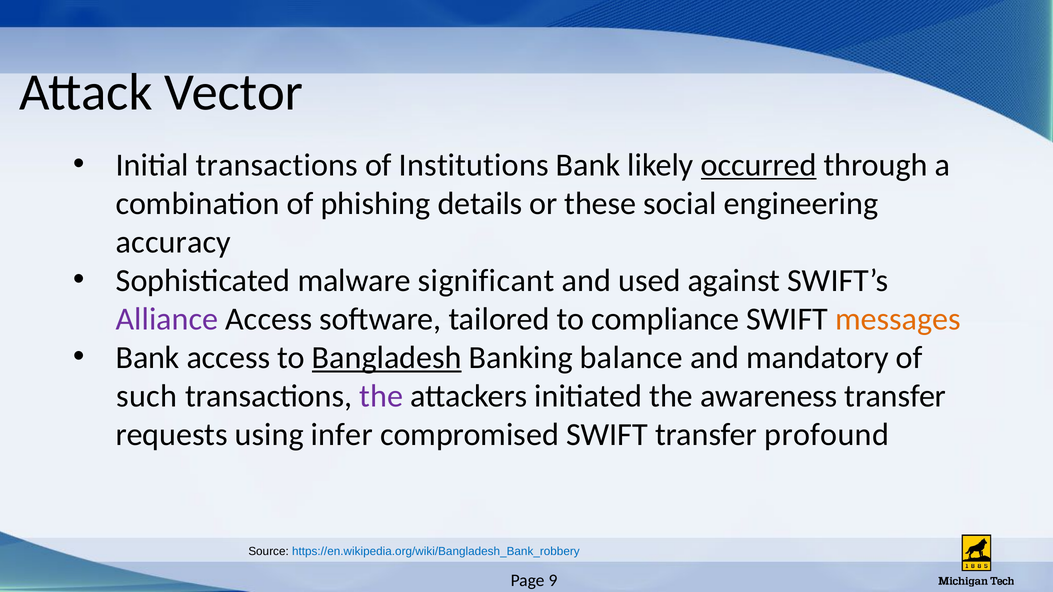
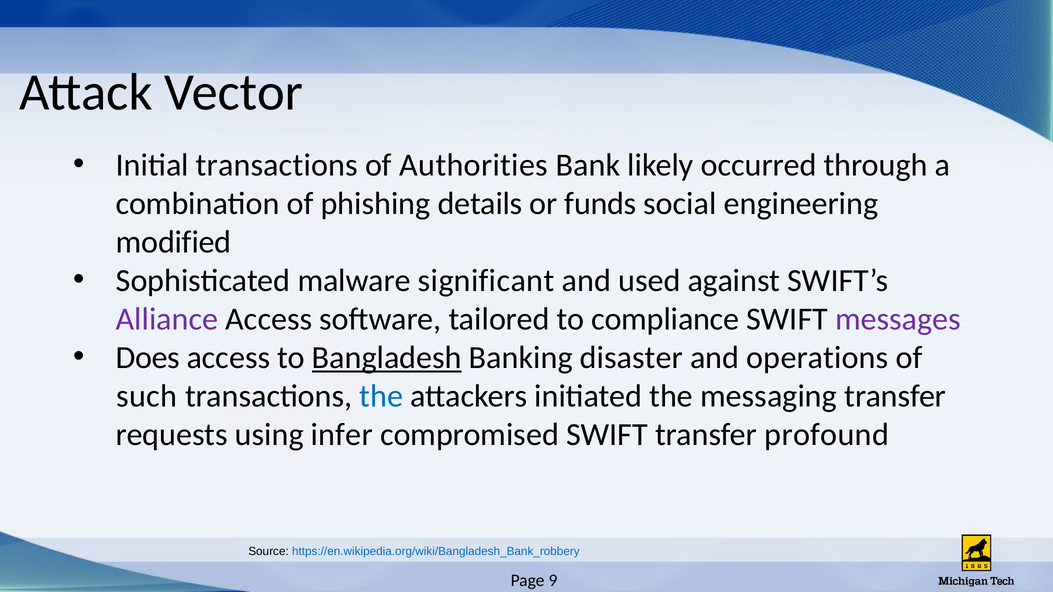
Institutions: Institutions -> Authorities (474, 165)
occurred underline: present -> none (759, 165)
these: these -> funds (600, 204)
accuracy: accuracy -> modified (174, 242)
messages colour: orange -> purple (898, 319)
Bank: Bank -> Does (148, 358)
balance: balance -> disaster (631, 358)
mandatory: mandatory -> operations (817, 358)
the colour: purple -> blue (381, 396)
awareness: awareness -> messaging (769, 396)
